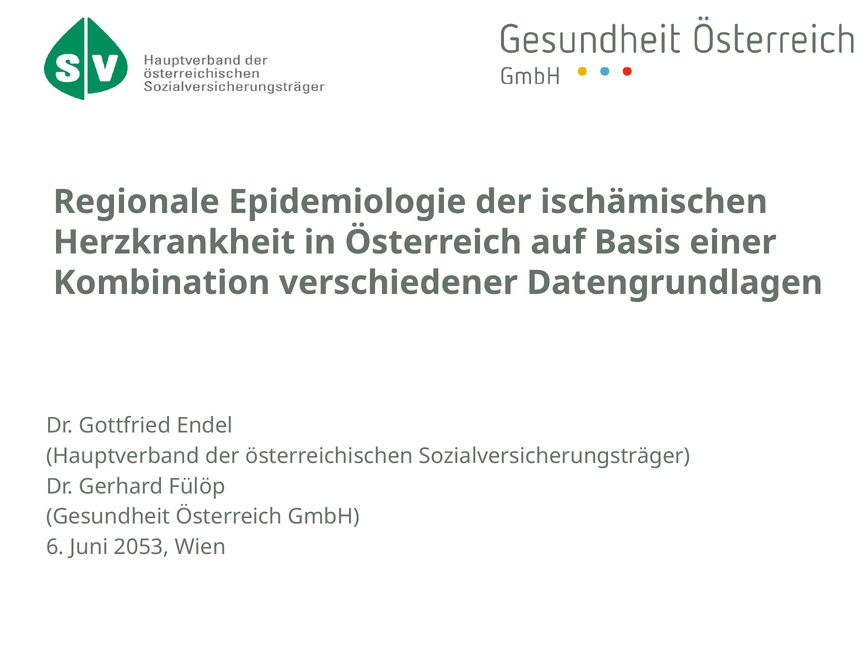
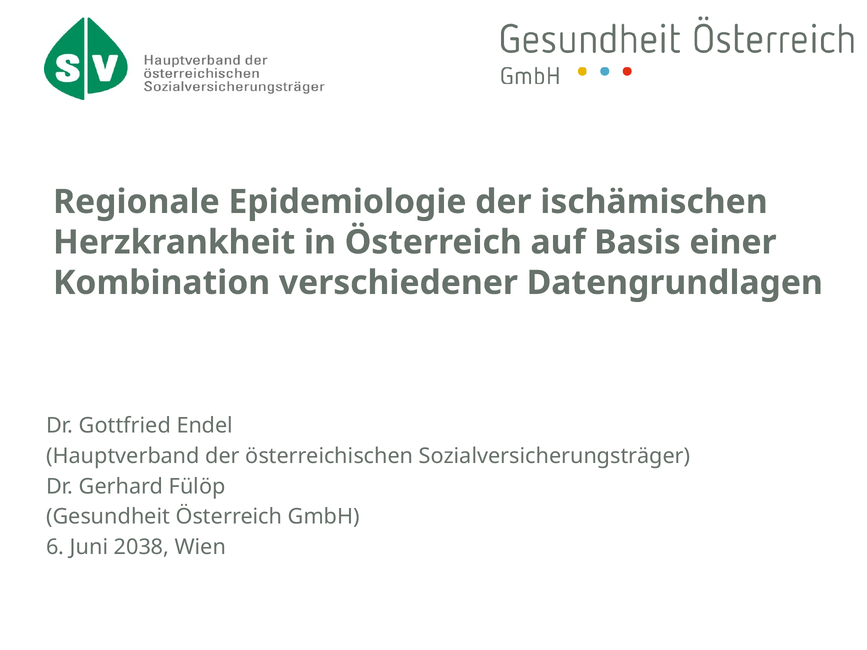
2053: 2053 -> 2038 (141, 547)
